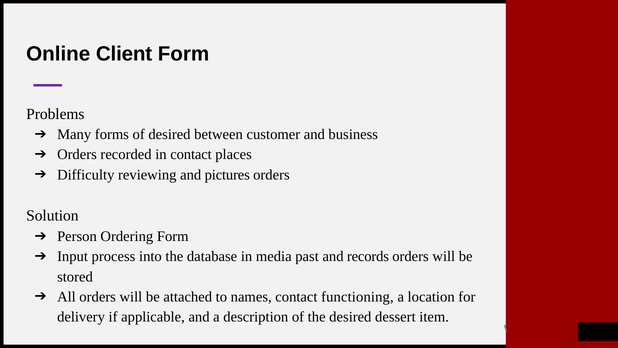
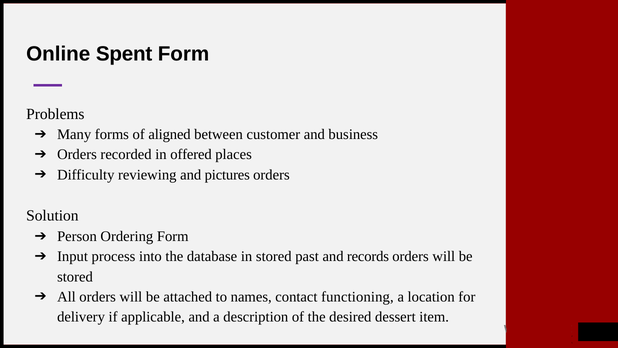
Client: Client -> Spent (124, 54)
of desired: desired -> aligned (170, 134)
in contact: contact -> offered (191, 155)
in media: media -> stored (274, 256)
